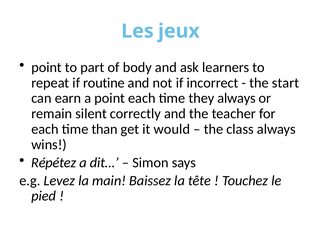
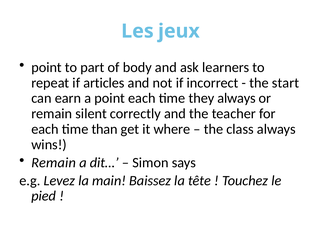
routine: routine -> articles (104, 83)
would: would -> where (172, 129)
Répétez: Répétez -> Remain (54, 162)
